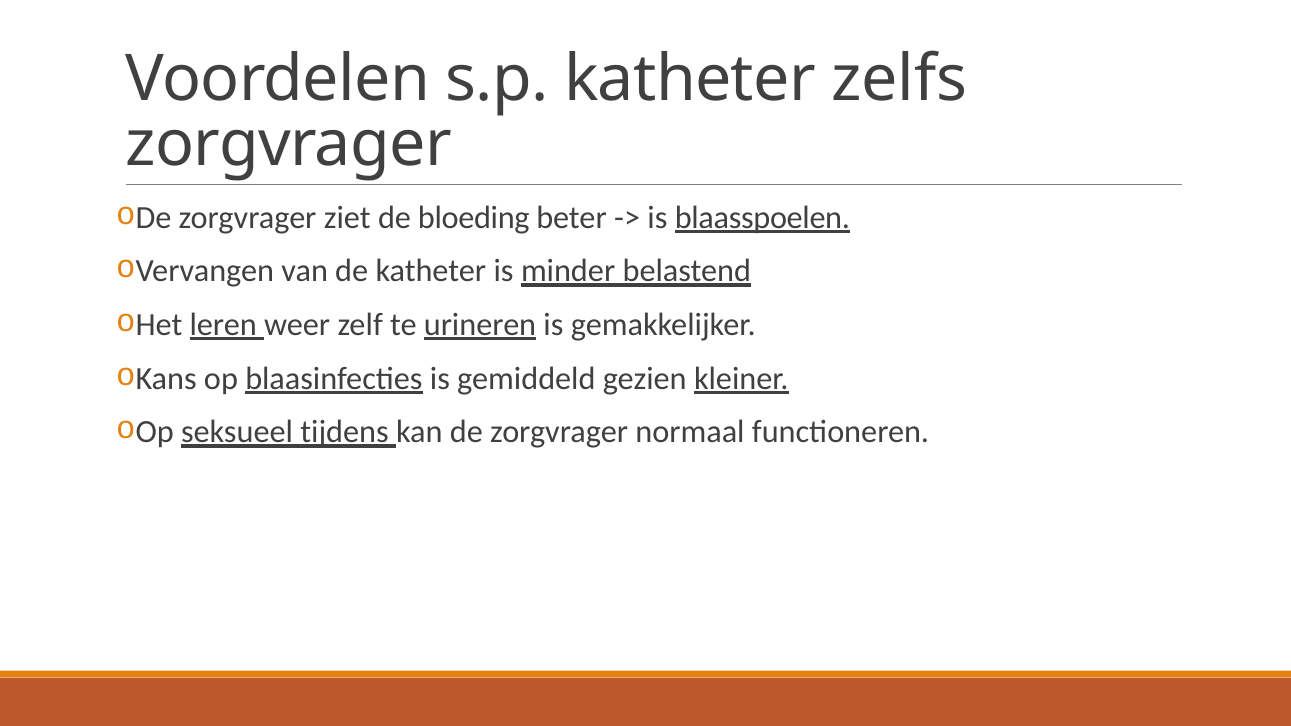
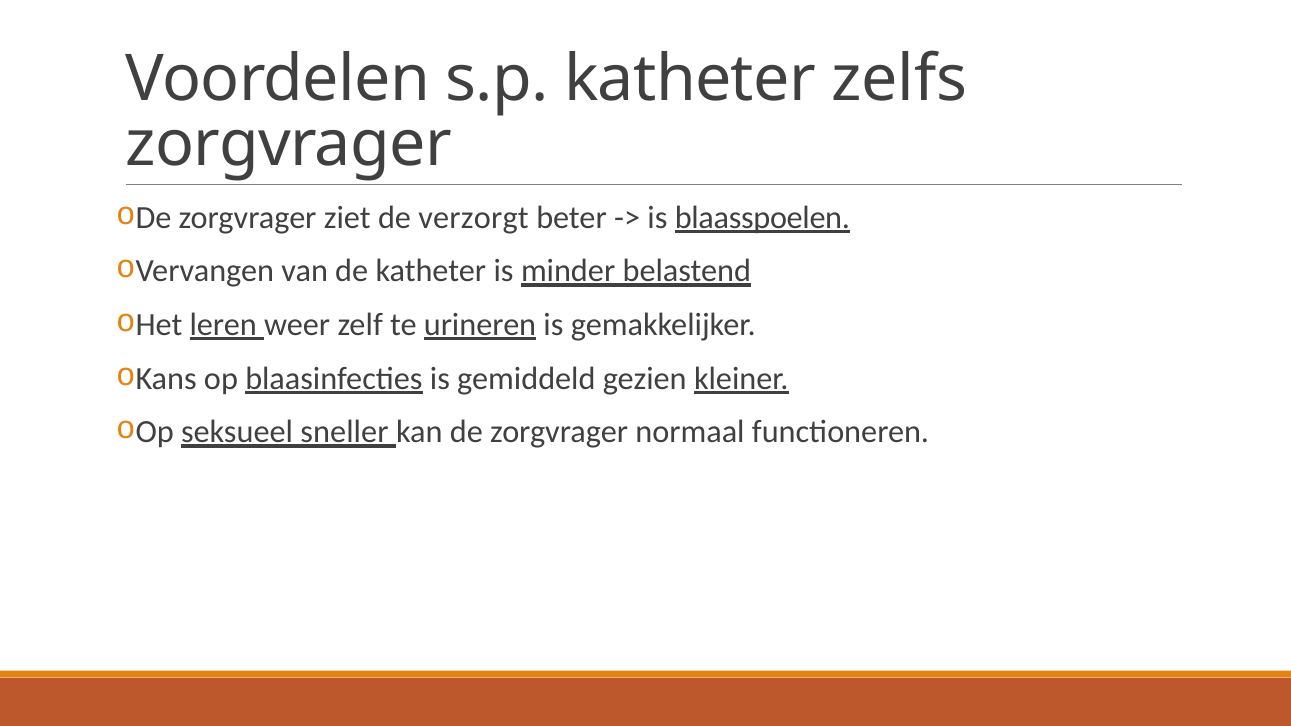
bloeding: bloeding -> verzorgt (474, 218)
tijdens: tijdens -> sneller (344, 432)
